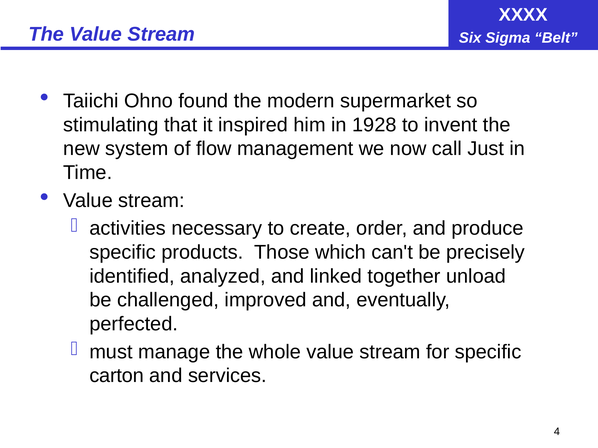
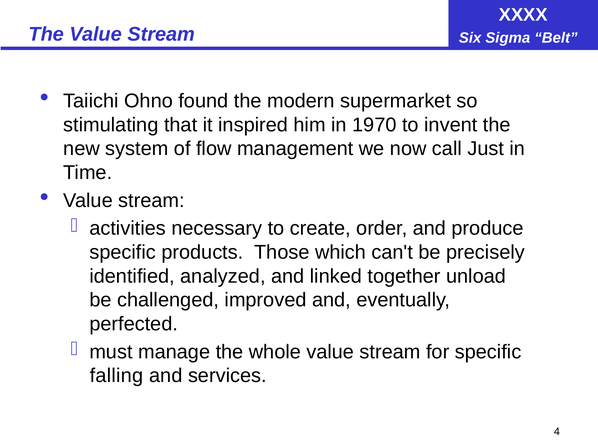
1928: 1928 -> 1970 (374, 125)
carton: carton -> falling (116, 376)
